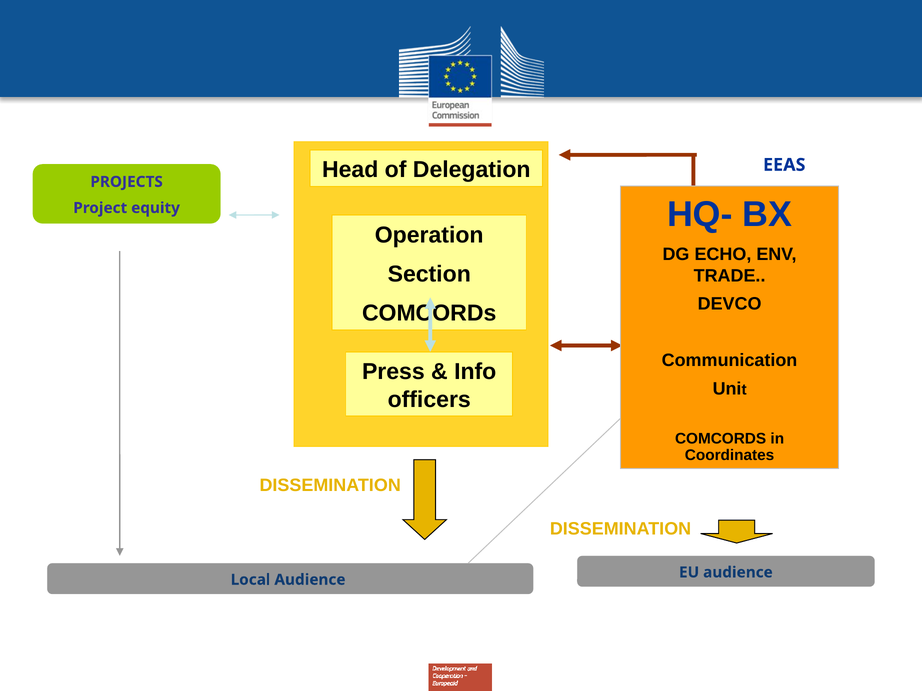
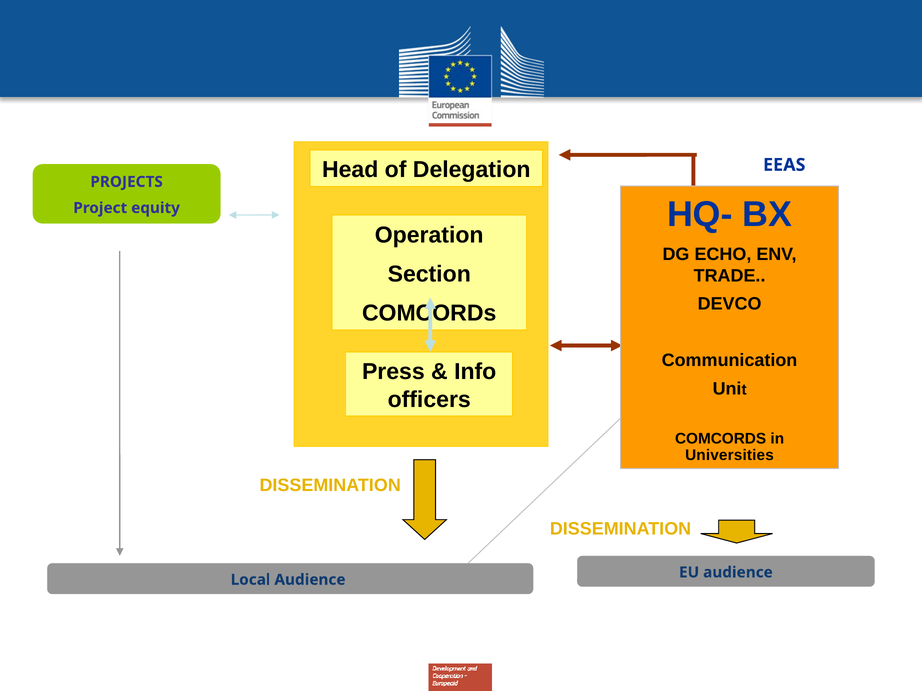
Coordinates: Coordinates -> Universities (729, 456)
